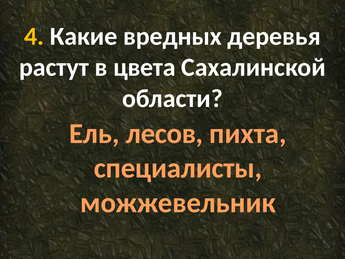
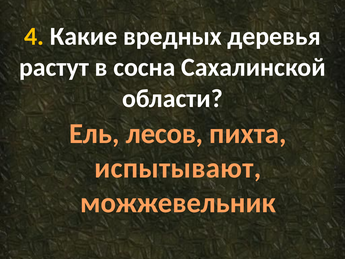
цвета: цвета -> сосна (144, 67)
специалисты: специалисты -> испытывают (178, 168)
